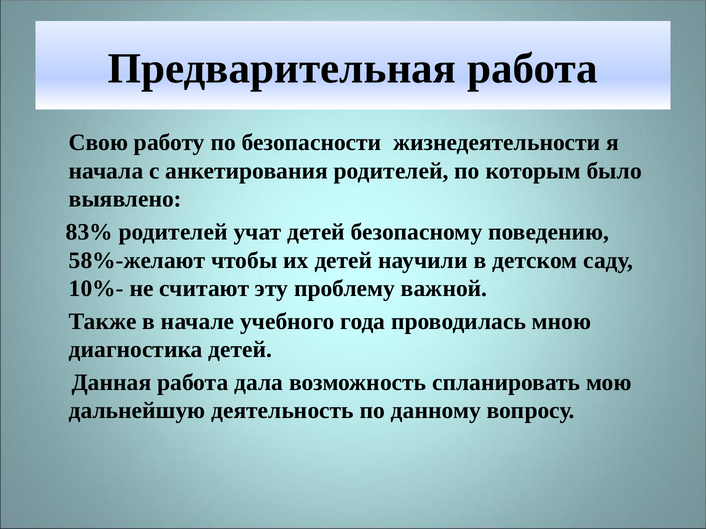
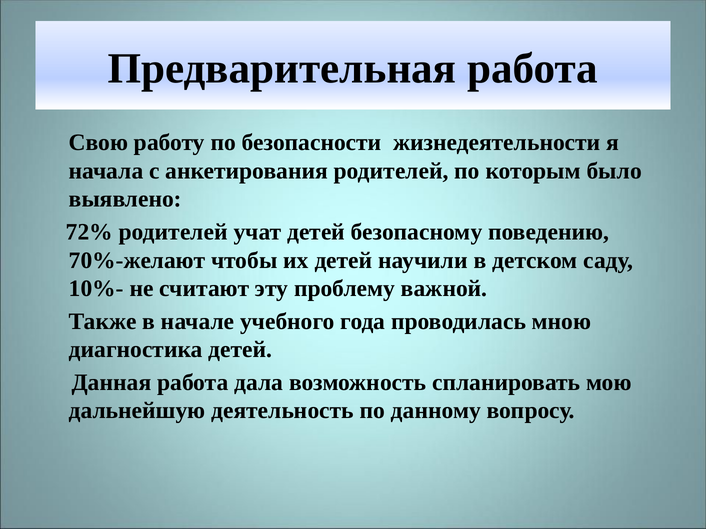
83%: 83% -> 72% (89, 232)
58%-желают: 58%-желают -> 70%-желают (137, 261)
